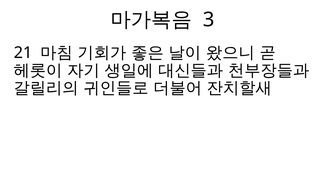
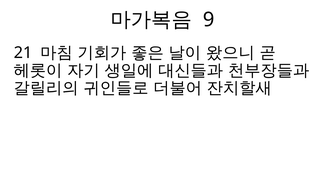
3: 3 -> 9 (209, 20)
